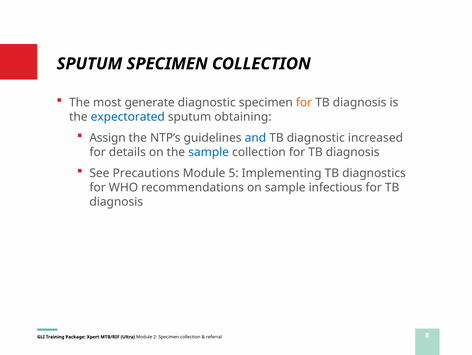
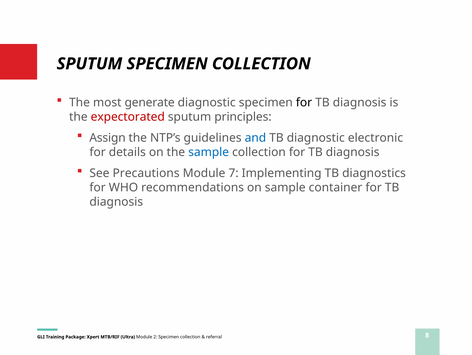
for colour: orange -> black (304, 103)
expectorated colour: blue -> red (128, 117)
obtaining: obtaining -> principles (243, 117)
increased: increased -> electronic (375, 138)
5: 5 -> 7 (234, 173)
infectious: infectious -> container (336, 188)
